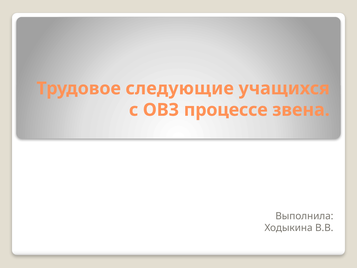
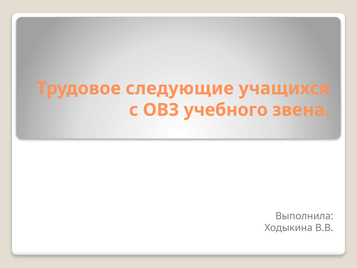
процессе: процессе -> учебного (226, 110)
